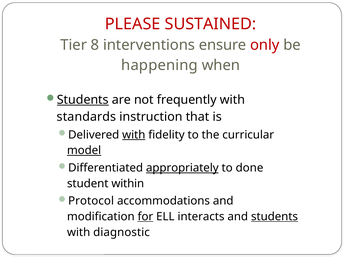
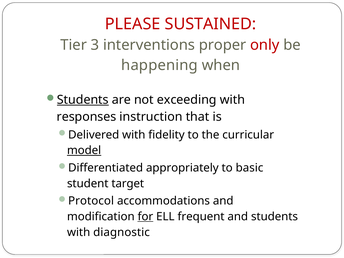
8: 8 -> 3 (95, 45)
ensure: ensure -> proper (223, 45)
frequently: frequently -> exceeding (187, 100)
standards: standards -> responses (87, 117)
with underline: present -> none (134, 135)
appropriately underline: present -> none (182, 168)
done: done -> basic (249, 168)
within: within -> target (128, 184)
interacts: interacts -> frequent (201, 217)
students underline: present -> none (274, 217)
